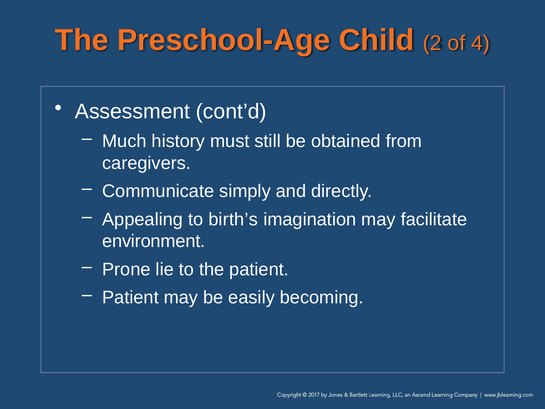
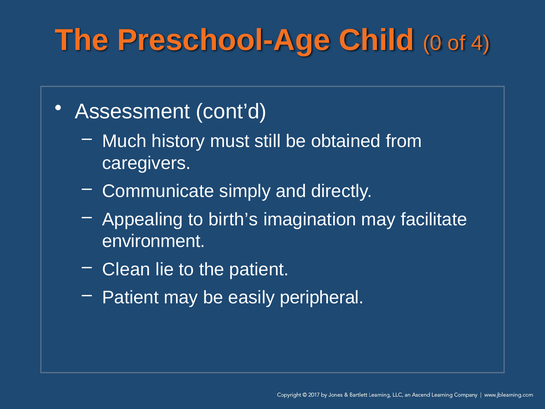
2: 2 -> 0 (432, 43)
Prone: Prone -> Clean (126, 269)
becoming: becoming -> peripheral (322, 297)
